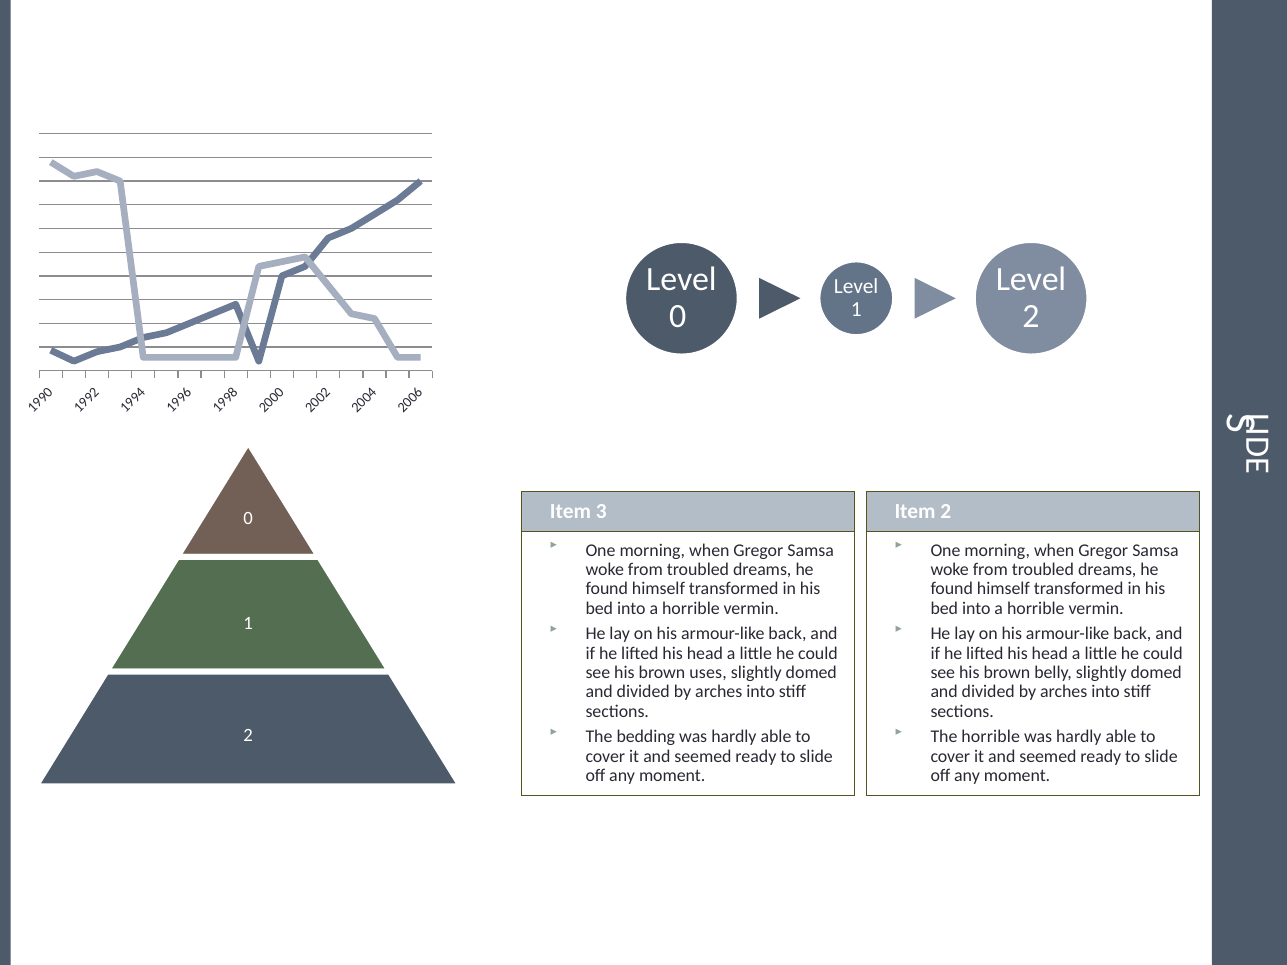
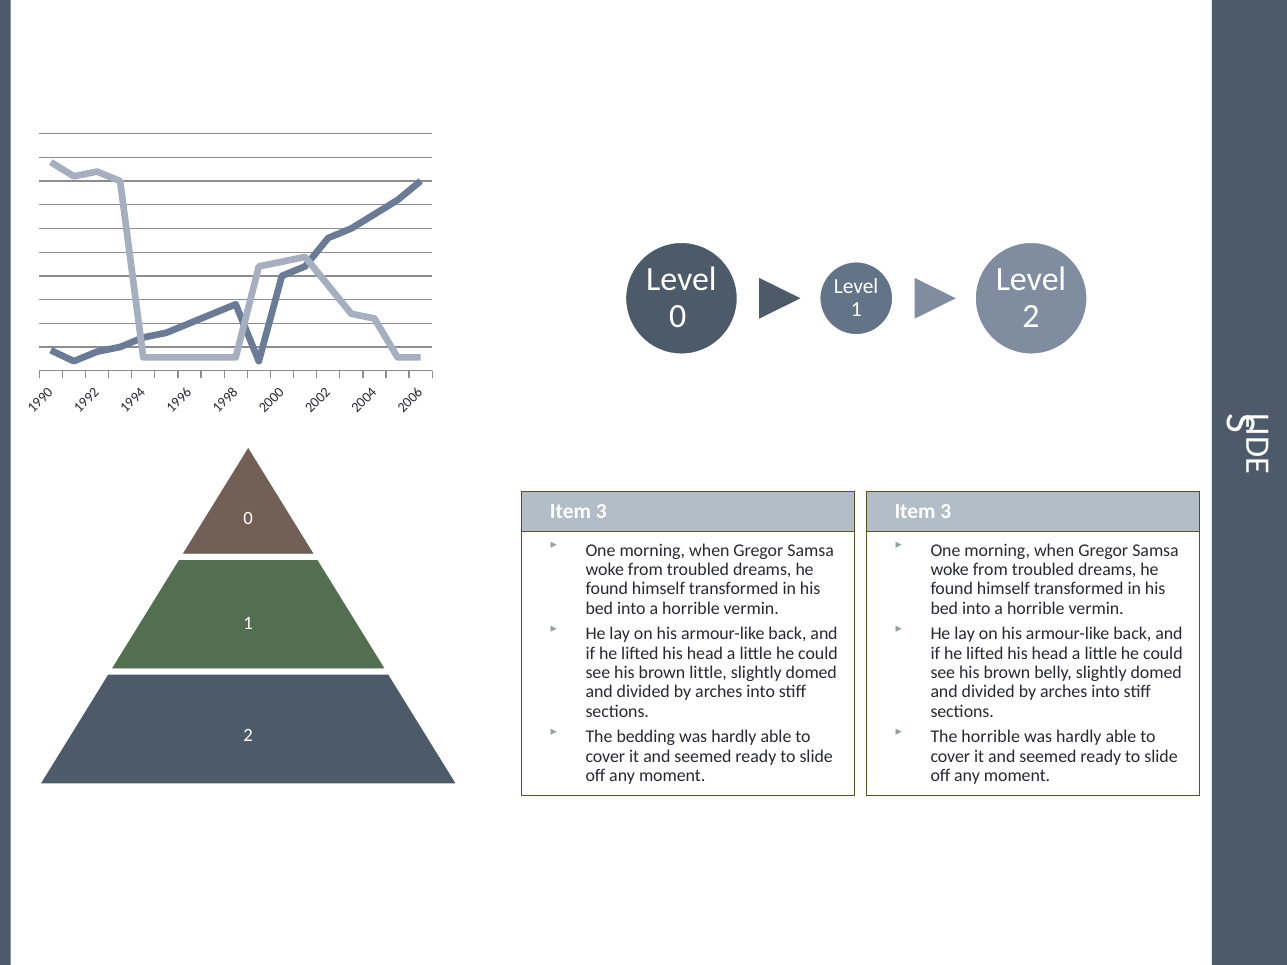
2: 2 -> 3 (946, 512)
brown uses: uses -> little (708, 673)
